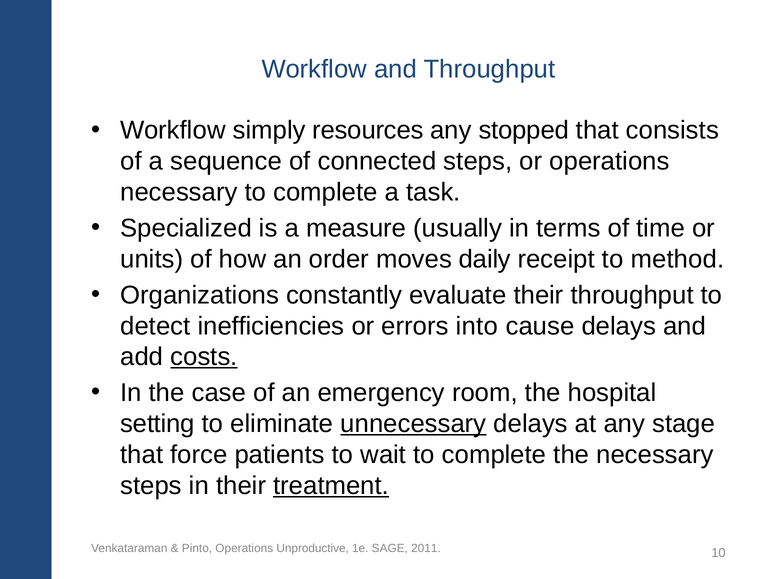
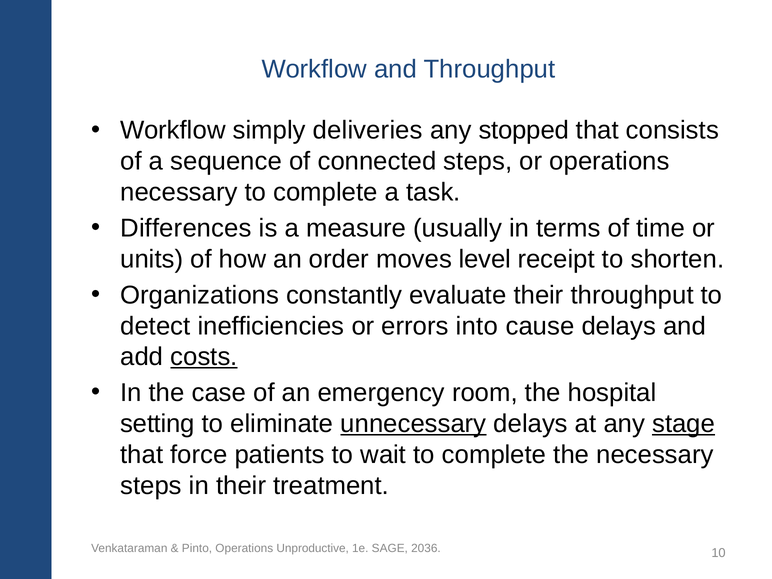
resources: resources -> deliveries (368, 130)
Specialized: Specialized -> Differences (186, 228)
daily: daily -> level (485, 259)
method: method -> shorten (677, 259)
stage underline: none -> present (684, 424)
treatment underline: present -> none (331, 486)
2011: 2011 -> 2036 (426, 548)
